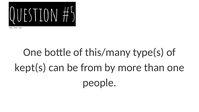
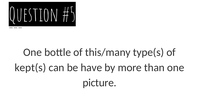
from: from -> have (91, 67)
people: people -> picture (100, 83)
